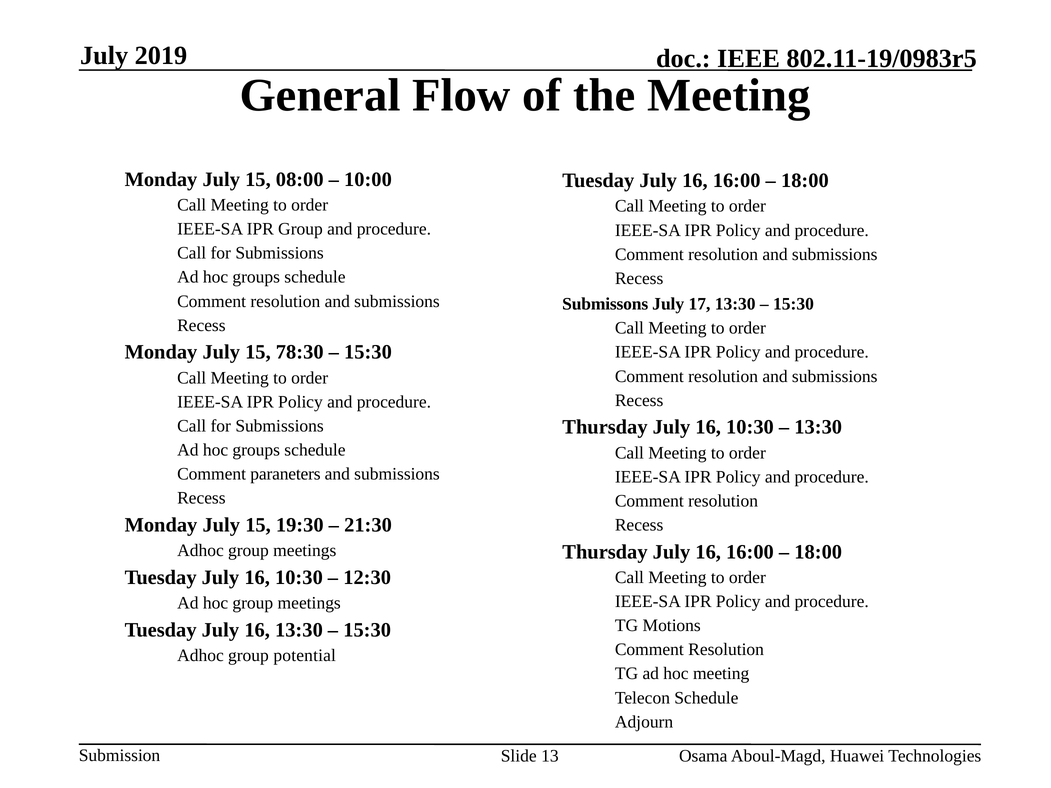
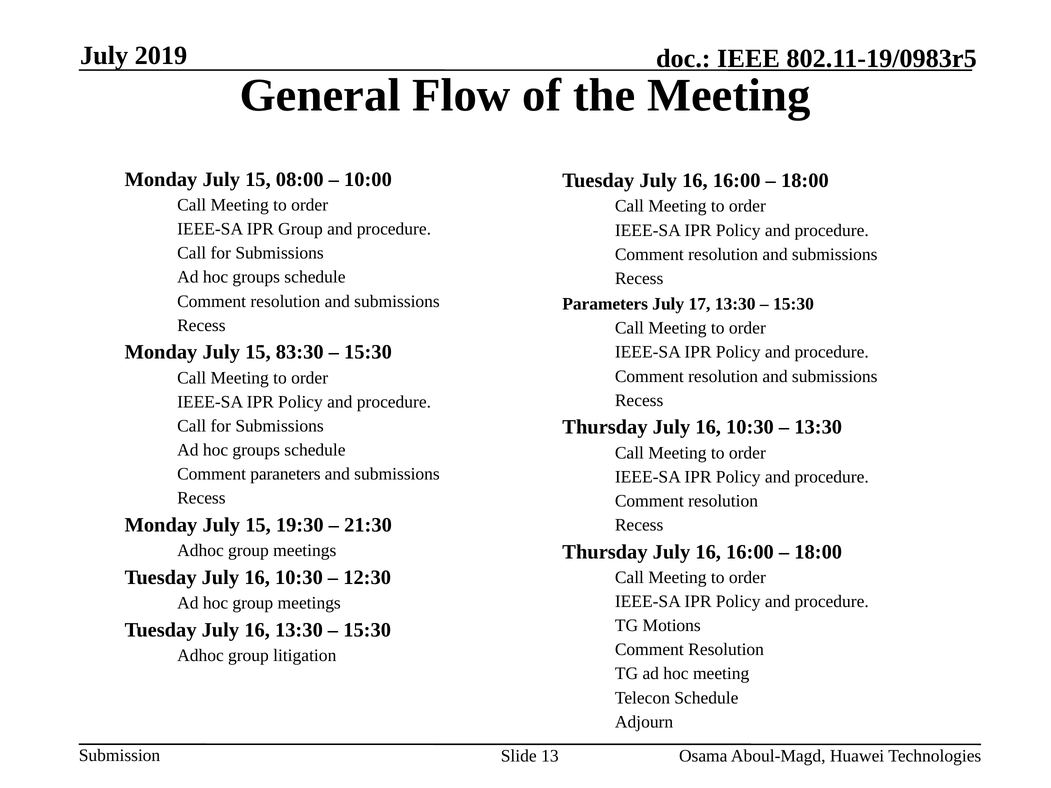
Submissons: Submissons -> Parameters (605, 304)
78:30: 78:30 -> 83:30 (300, 352)
potential: potential -> litigation (305, 656)
